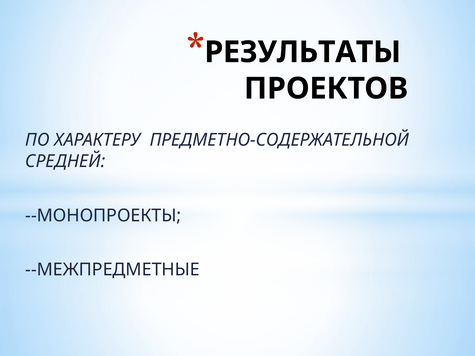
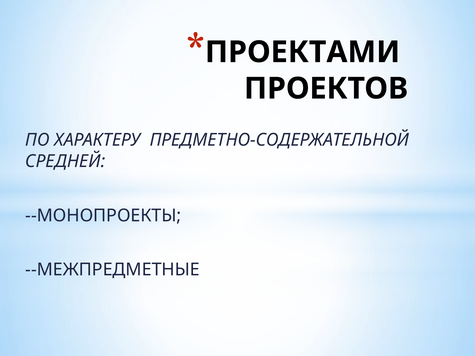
РЕЗУЛЬТАТЫ: РЕЗУЛЬТАТЫ -> ПРОЕКТАМИ (303, 52)
